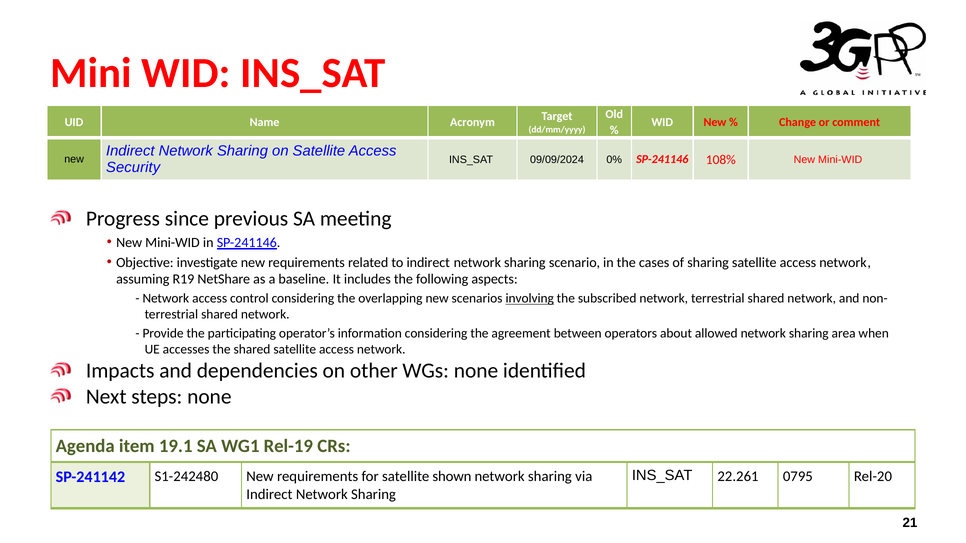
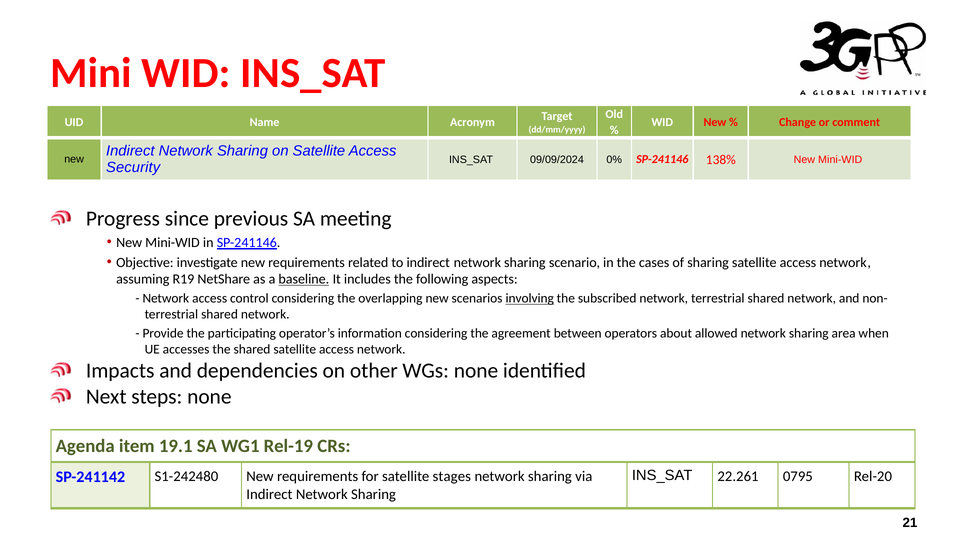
108%: 108% -> 138% (721, 160)
baseline underline: none -> present (304, 279)
shown: shown -> stages (452, 476)
